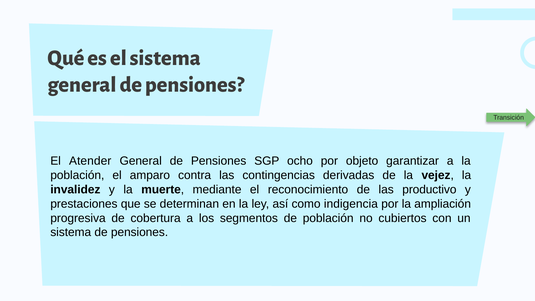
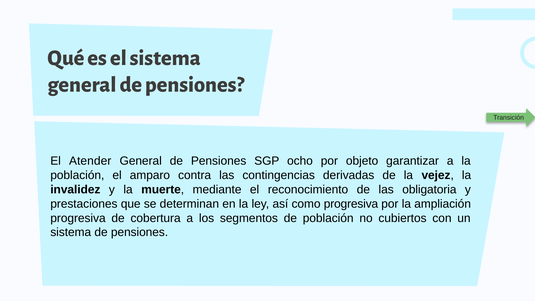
productivo: productivo -> obligatoria (429, 190)
como indigencia: indigencia -> progresiva (351, 204)
